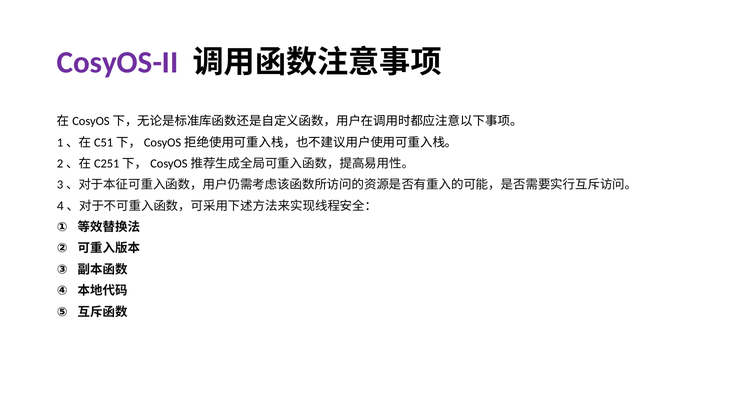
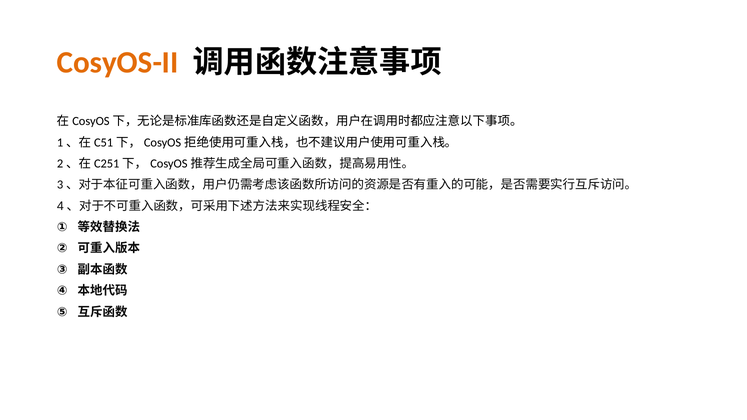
CosyOS-II colour: purple -> orange (118, 63)
